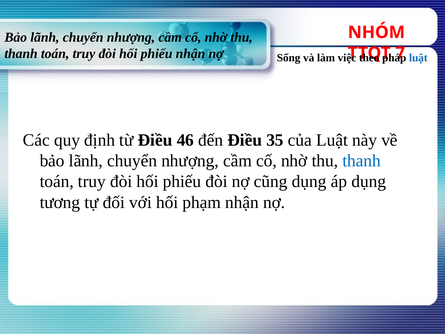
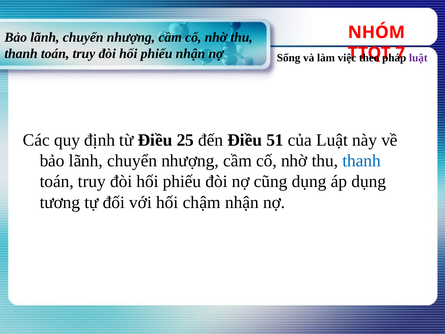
luật colour: blue -> purple (418, 58)
46: 46 -> 25 (185, 140)
35: 35 -> 51 (275, 140)
phạm: phạm -> chậm (202, 202)
